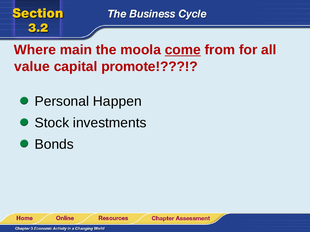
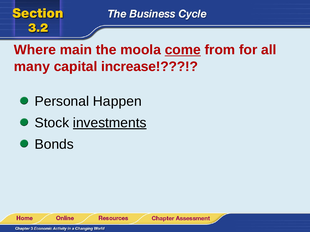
value: value -> many (32, 67)
promote: promote -> increase (150, 67)
investments underline: none -> present (110, 123)
